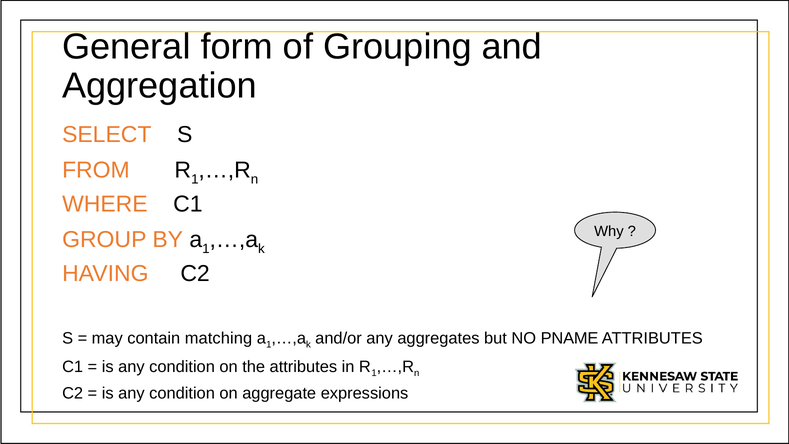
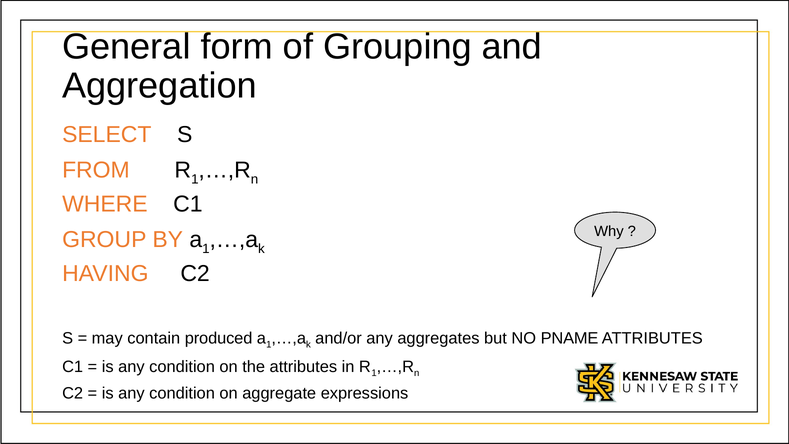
matching: matching -> produced (219, 338)
